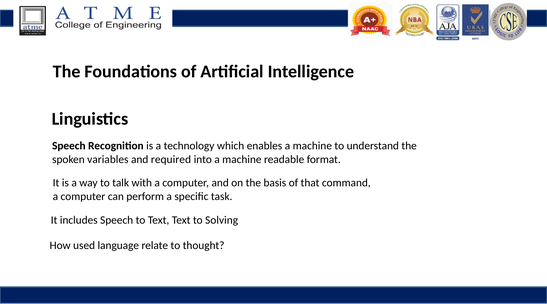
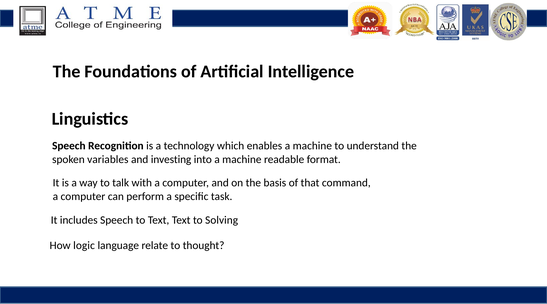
required: required -> investing (171, 159)
used: used -> logic (84, 245)
